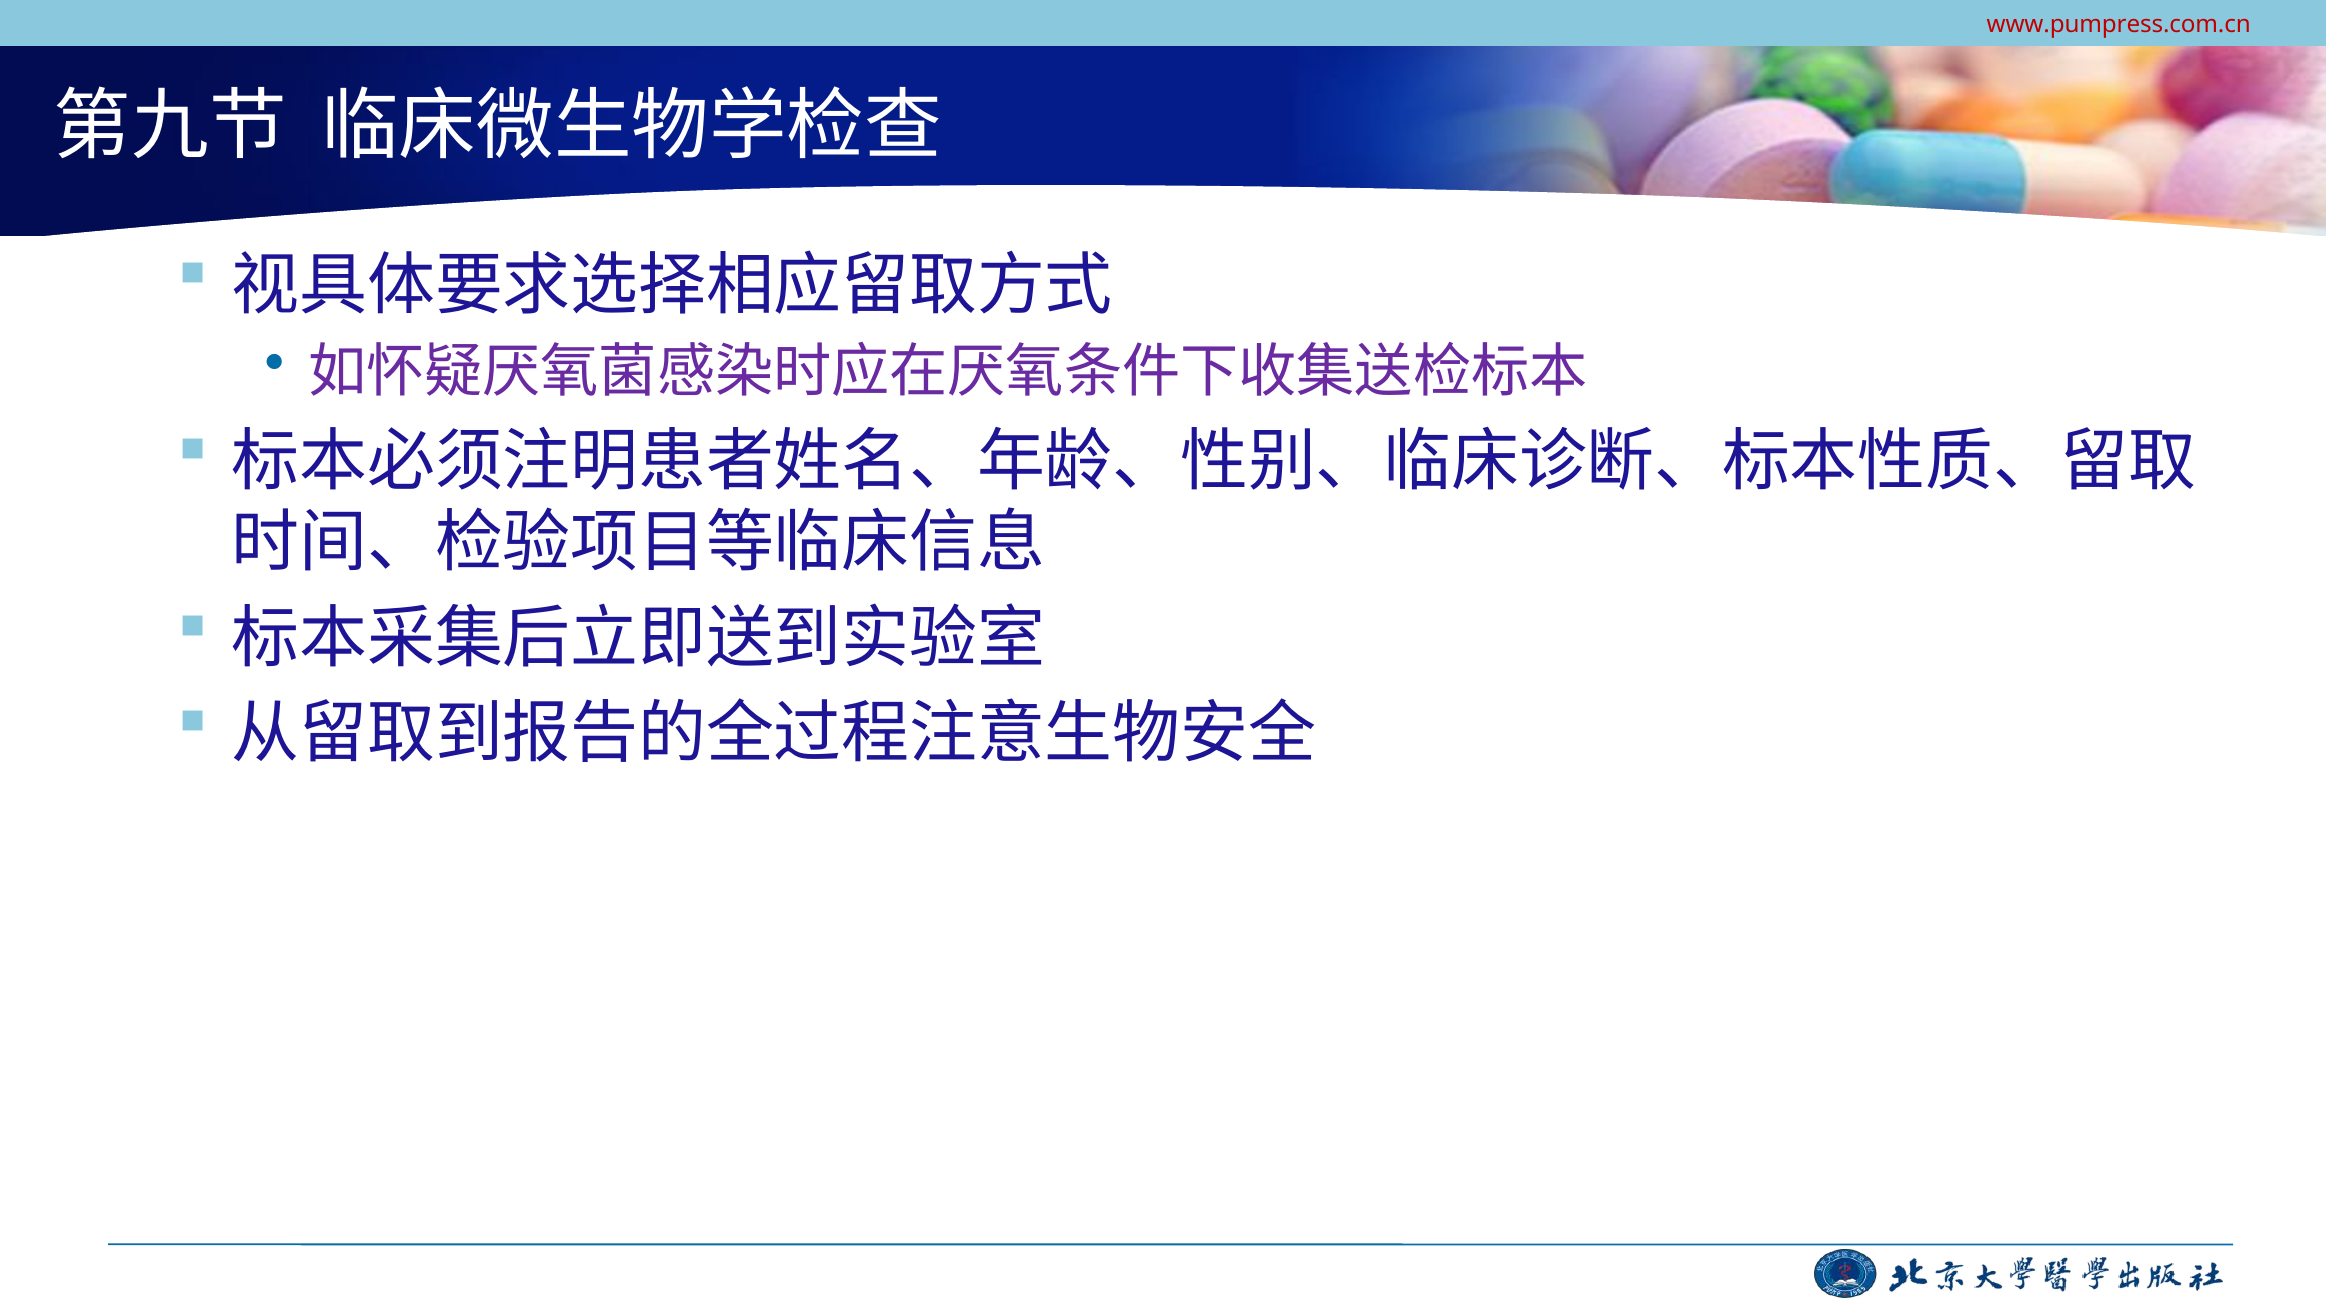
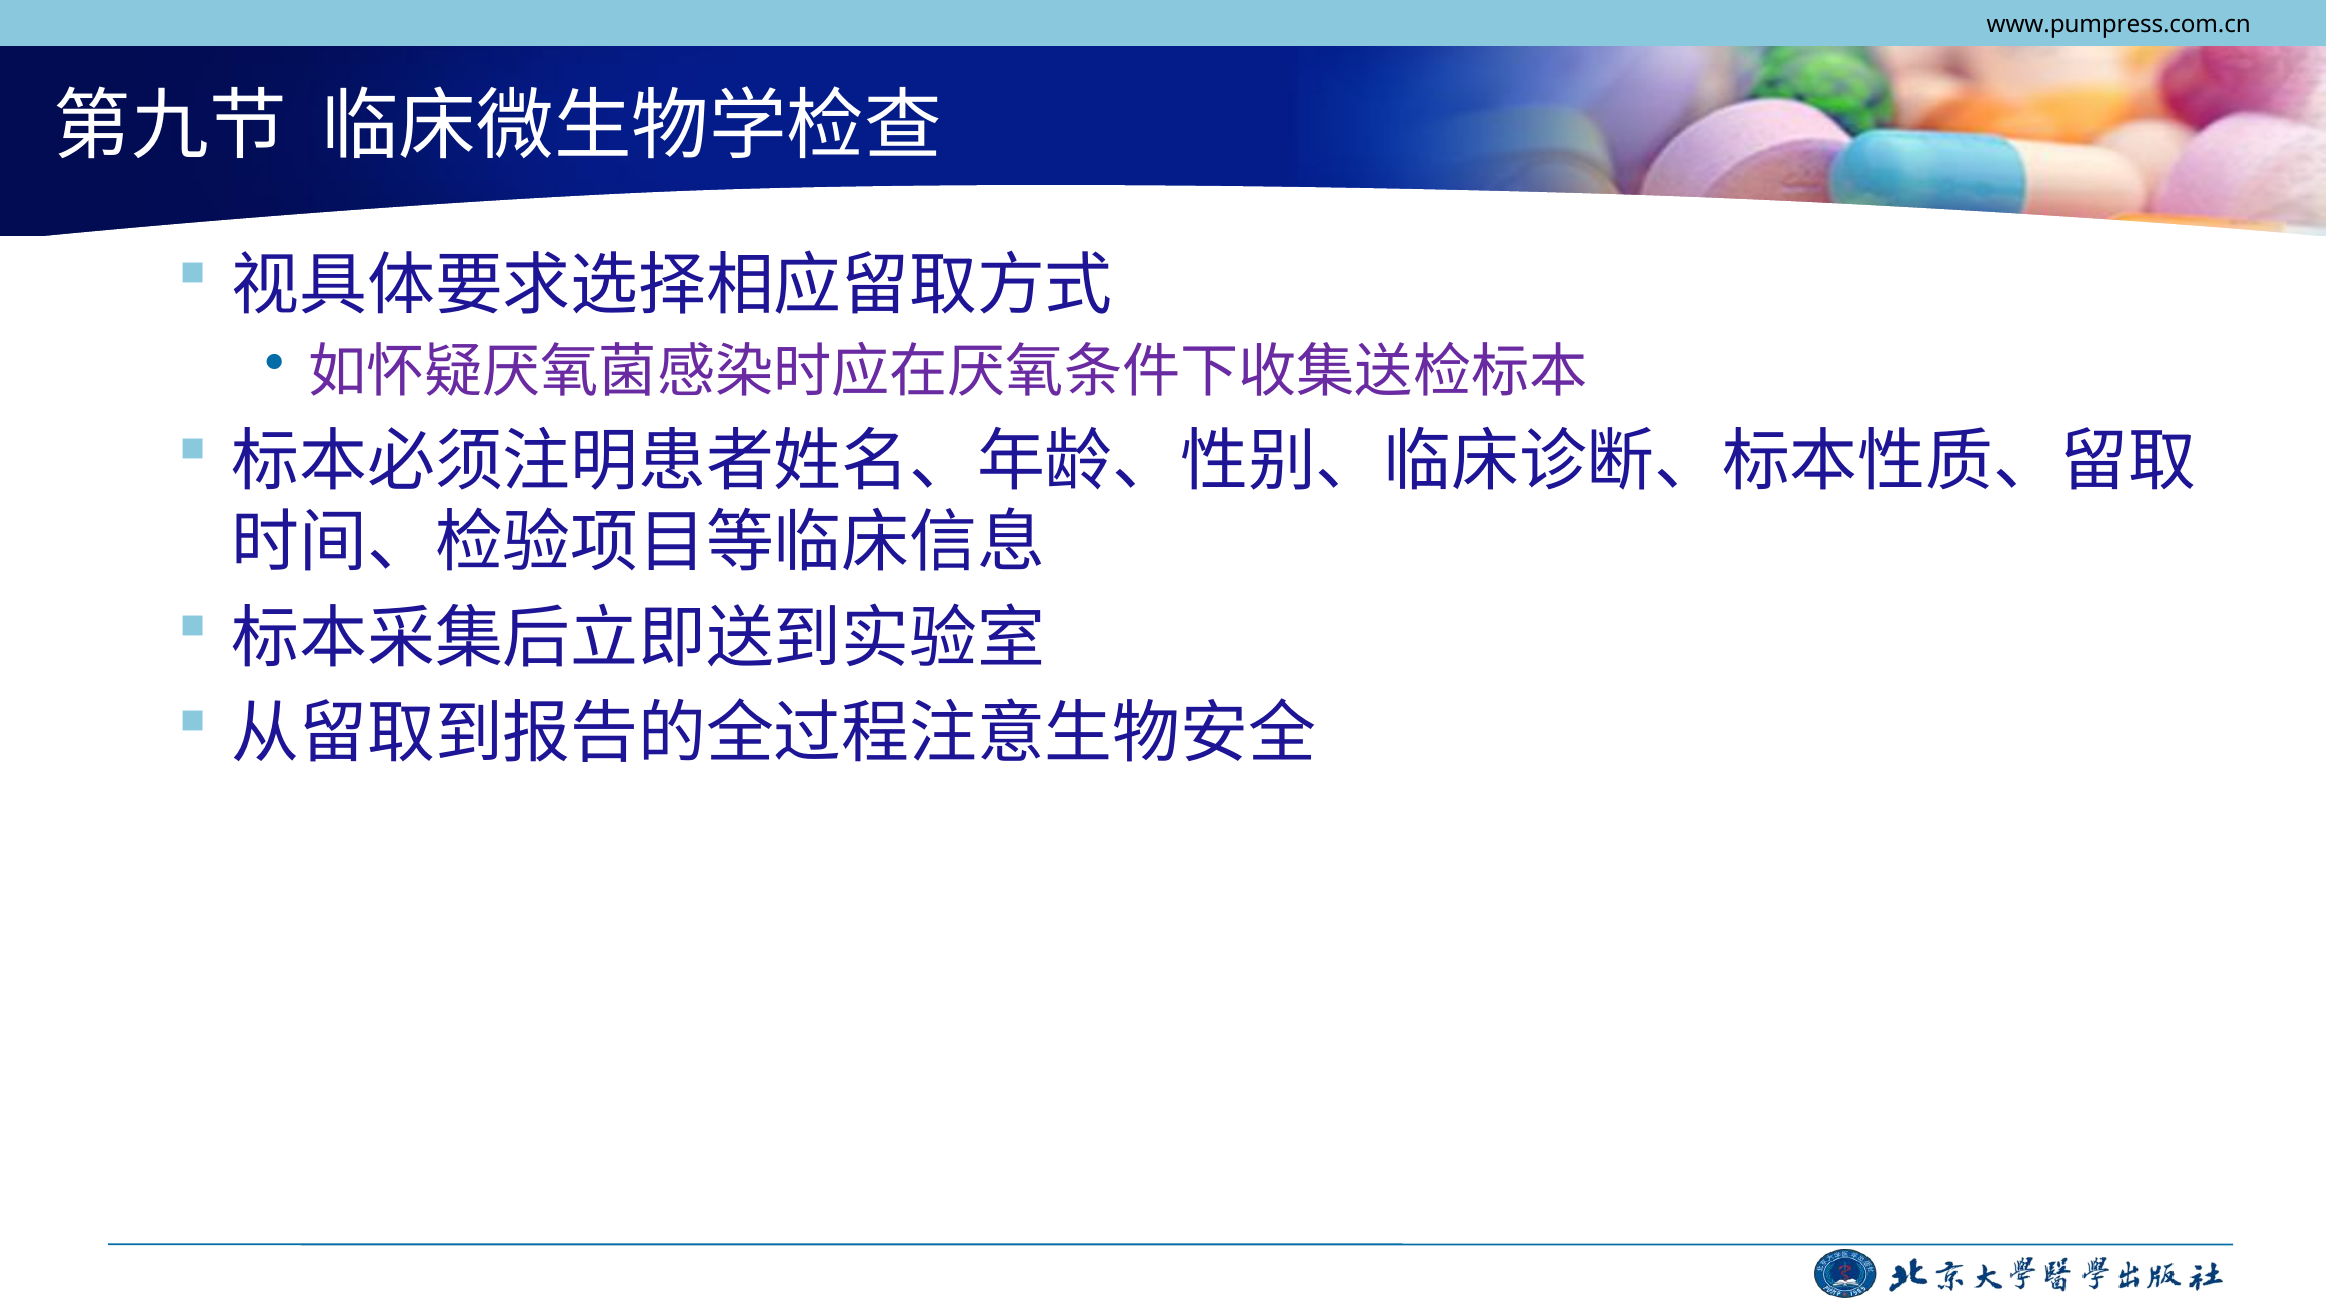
www.pumpress.com.cn colour: red -> black (2119, 25)
